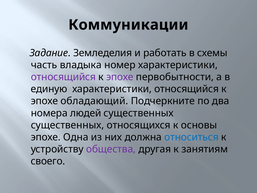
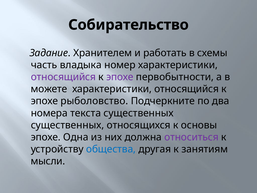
Коммуникации: Коммуникации -> Собирательство (128, 25)
Земледелия: Земледелия -> Хранителем (103, 53)
единую: единую -> можете (49, 89)
обладающий: обладающий -> рыболовство (94, 101)
людей: людей -> текста (86, 113)
относиться colour: blue -> purple (191, 137)
общества colour: purple -> blue (111, 149)
своего: своего -> мысли (48, 161)
